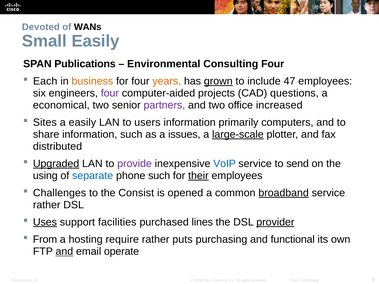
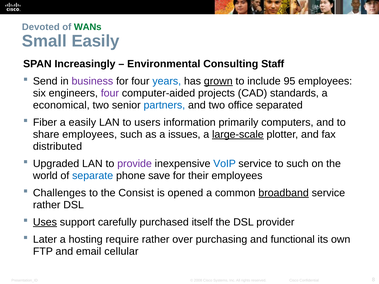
WANs colour: black -> green (88, 27)
Publications: Publications -> Increasingly (85, 64)
Consulting Four: Four -> Staff (273, 64)
Each: Each -> Send (45, 81)
business colour: orange -> purple (92, 81)
years colour: orange -> blue (167, 81)
47: 47 -> 95 (289, 81)
questions: questions -> standards (294, 93)
partners colour: purple -> blue (164, 105)
increased: increased -> separated (279, 105)
Sites: Sites -> Fiber (45, 122)
share information: information -> employees (90, 134)
Upgraded underline: present -> none (56, 164)
to send: send -> such (298, 164)
using: using -> world (45, 176)
phone such: such -> save (159, 176)
their underline: present -> none (198, 176)
facilities: facilities -> carefully (117, 222)
lines: lines -> itself (202, 222)
provider underline: present -> none (275, 222)
From: From -> Later (45, 240)
puts: puts -> over (183, 240)
and underline: present -> none (64, 252)
operate: operate -> cellular (121, 252)
